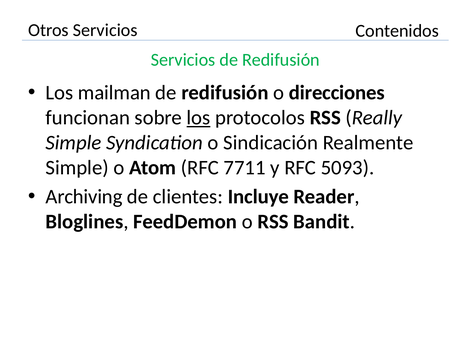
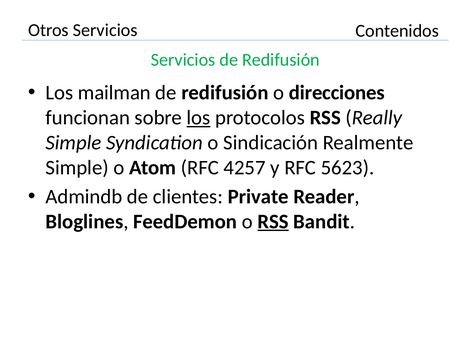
7711: 7711 -> 4257 (245, 168)
5093: 5093 -> 5623 (348, 168)
Archiving: Archiving -> Admindb (84, 197)
Incluye: Incluye -> Private (258, 197)
RSS underline: none -> present (273, 222)
